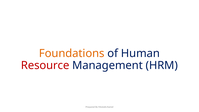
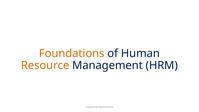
Resource colour: red -> orange (45, 65)
